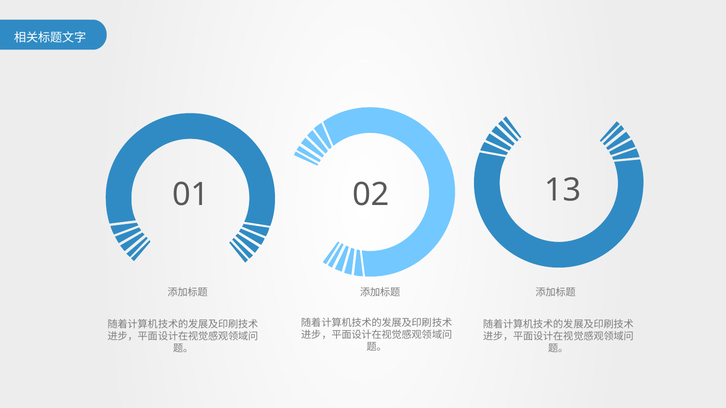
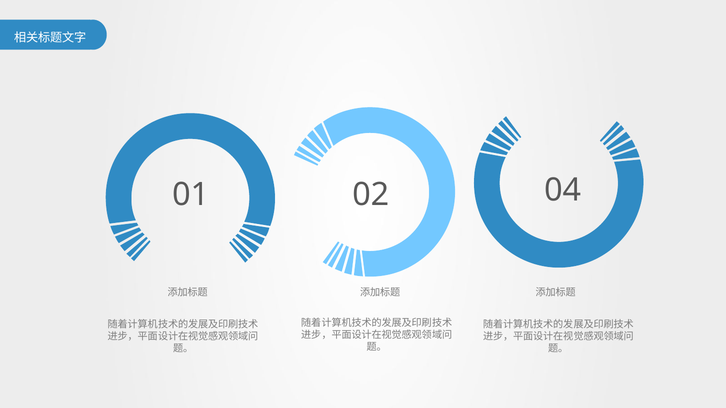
13: 13 -> 04 (563, 190)
